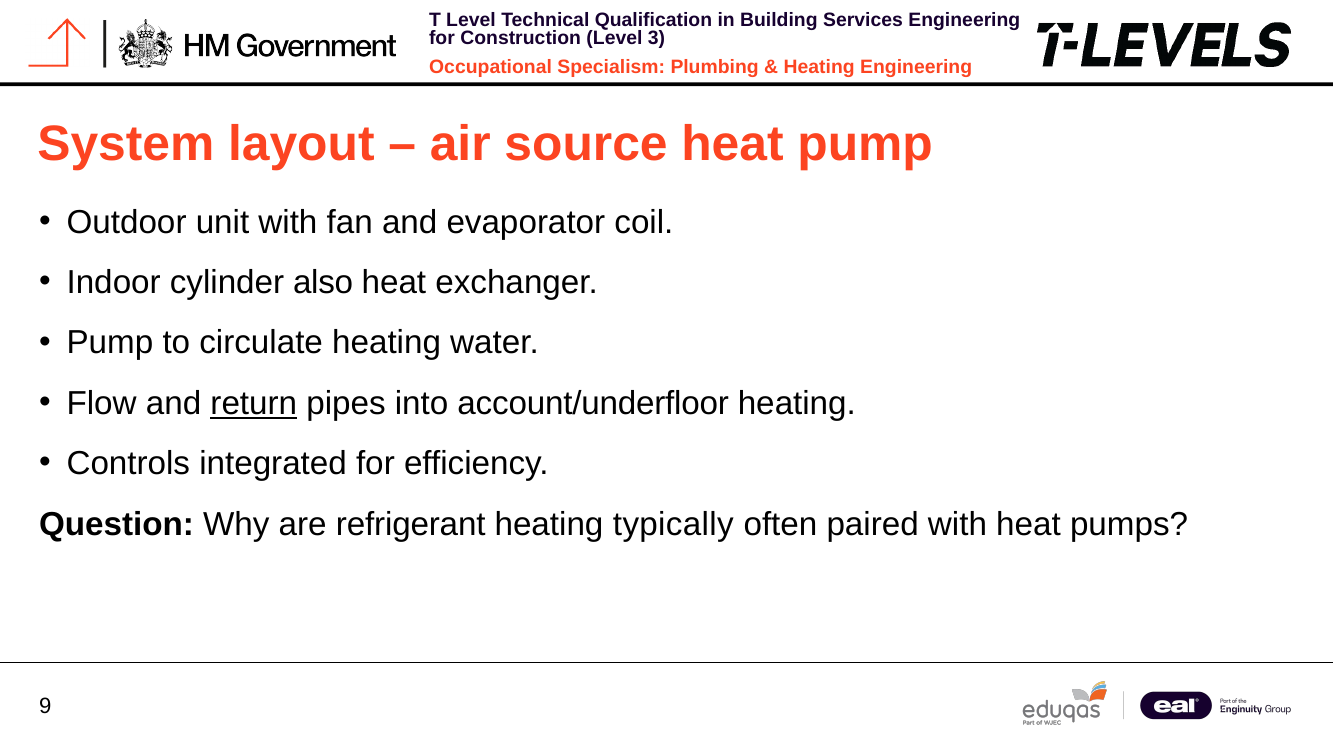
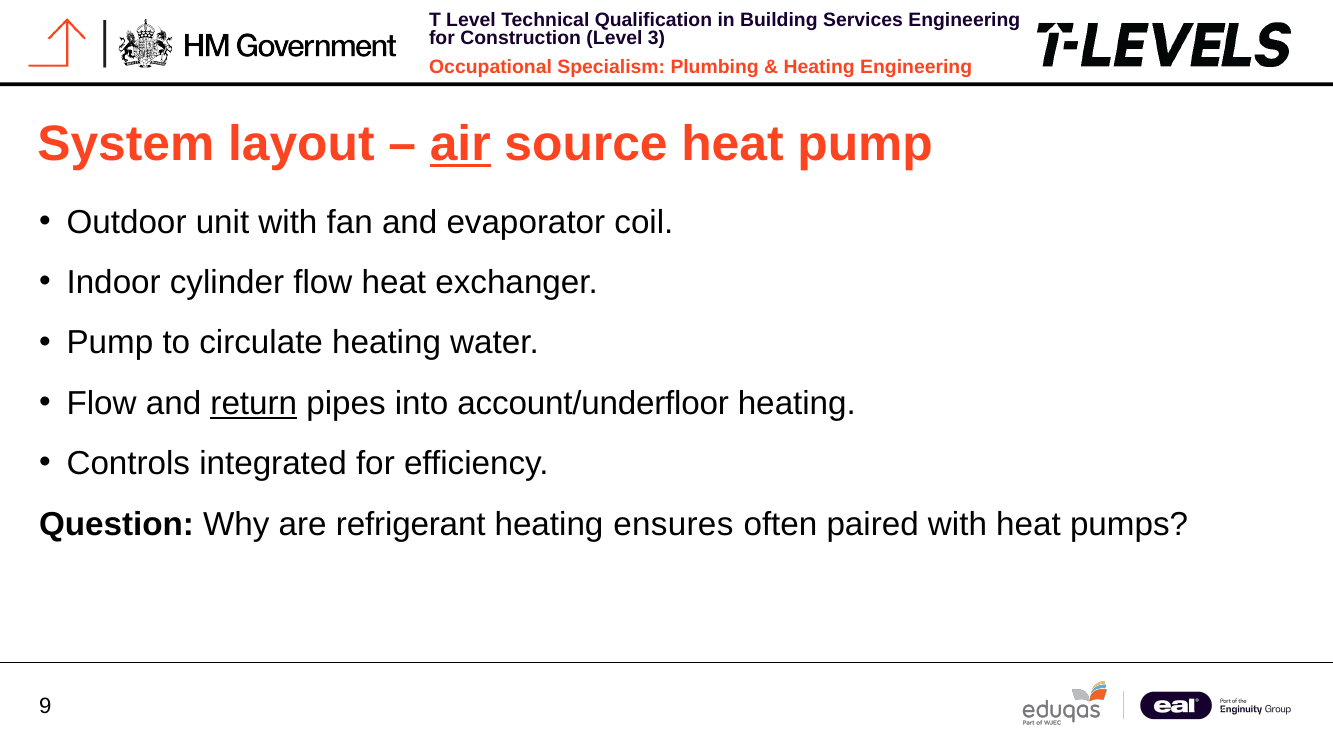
air underline: none -> present (460, 145)
cylinder also: also -> flow (323, 283)
typically: typically -> ensures (673, 524)
